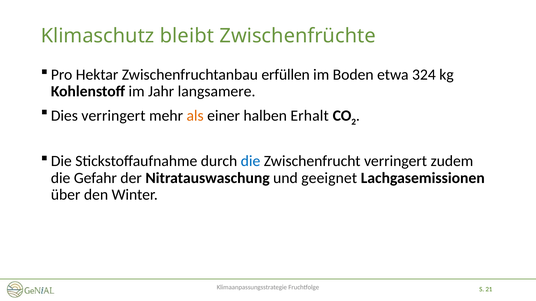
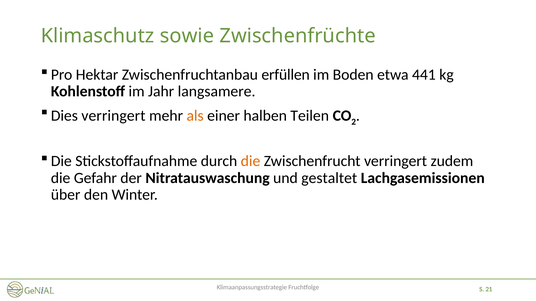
bleibt: bleibt -> sowie (187, 36)
324: 324 -> 441 (424, 75)
Erhalt: Erhalt -> Teilen (310, 116)
die colour: blue -> orange (251, 161)
geeignet: geeignet -> gestaltet (329, 178)
